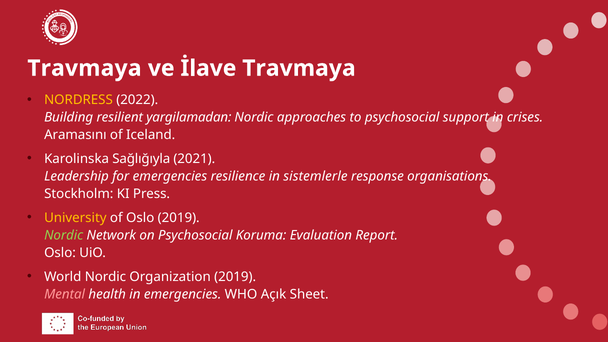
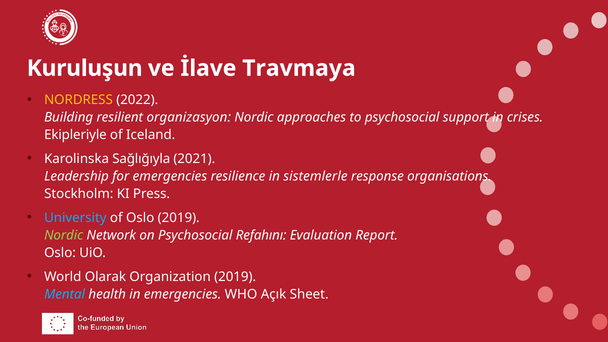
Travmaya: Travmaya -> Kuruluşun (85, 68)
yargilamadan: yargilamadan -> organizasyon (189, 117)
Aramasını: Aramasını -> Ekipleriyle (75, 135)
University colour: yellow -> light blue (75, 218)
Koruma: Koruma -> Refahını (261, 235)
World Nordic: Nordic -> Olarak (105, 277)
Mental colour: pink -> light blue (65, 294)
